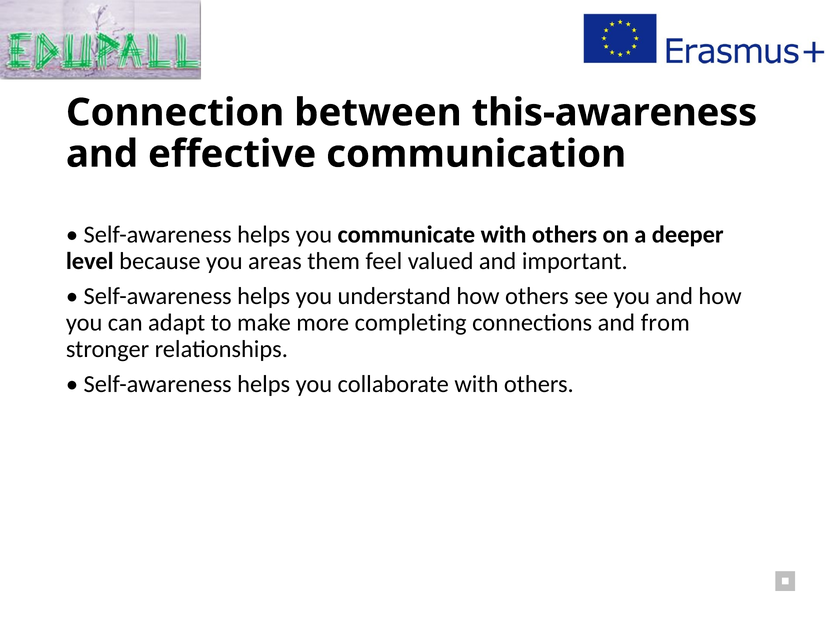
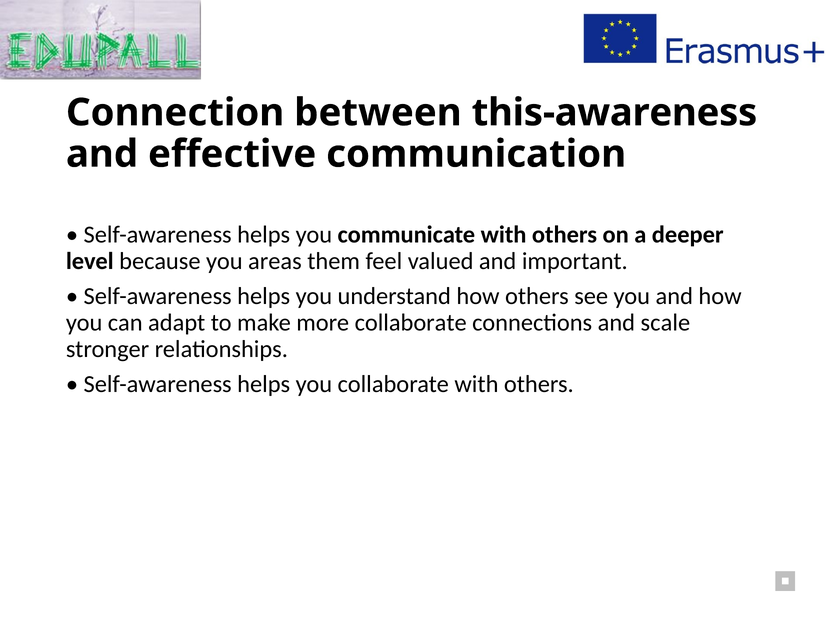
more completing: completing -> collaborate (411, 323)
from: from -> scale (665, 323)
